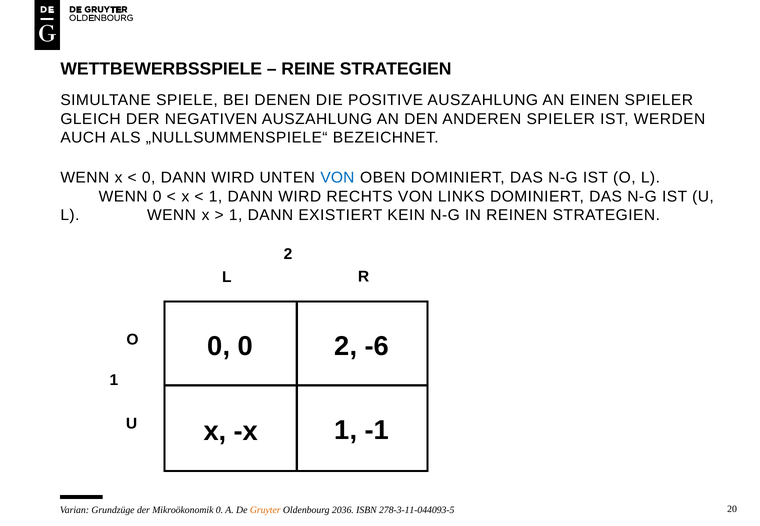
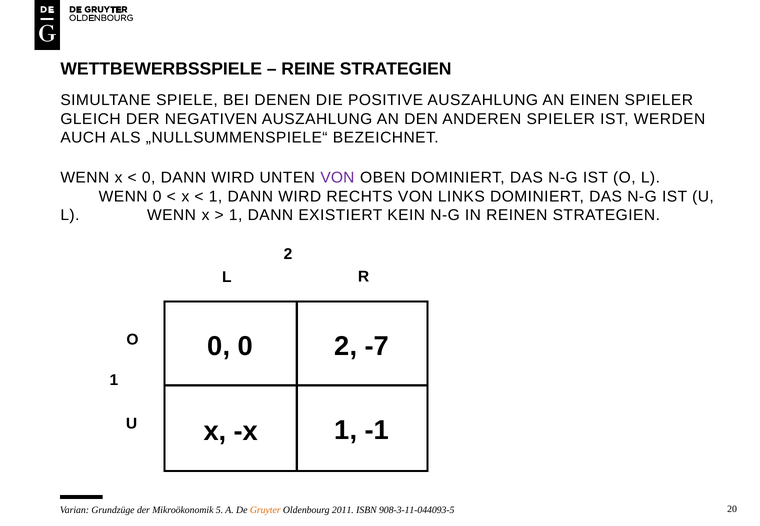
VON colour: blue -> purple (337, 178)
-6: -6 -> -7 (377, 346)
Mikroökonomik 0: 0 -> 5 (219, 510)
2036: 2036 -> 2011 (343, 510)
278-3-11-044093-5: 278-3-11-044093-5 -> 908-3-11-044093-5 (417, 510)
